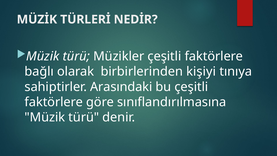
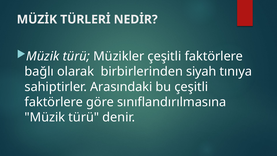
kişiyi: kişiyi -> siyah (201, 71)
